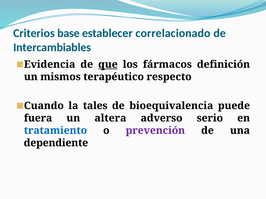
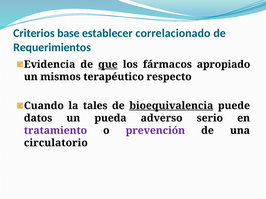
Intercambiables: Intercambiables -> Requerimientos (52, 47)
definición: definición -> apropiado (224, 65)
bioequivalencia underline: none -> present (171, 106)
fuera: fuera -> datos (38, 118)
altera: altera -> pueda (110, 118)
tratamiento colour: blue -> purple (55, 131)
dependiente: dependiente -> circulatorio (56, 143)
